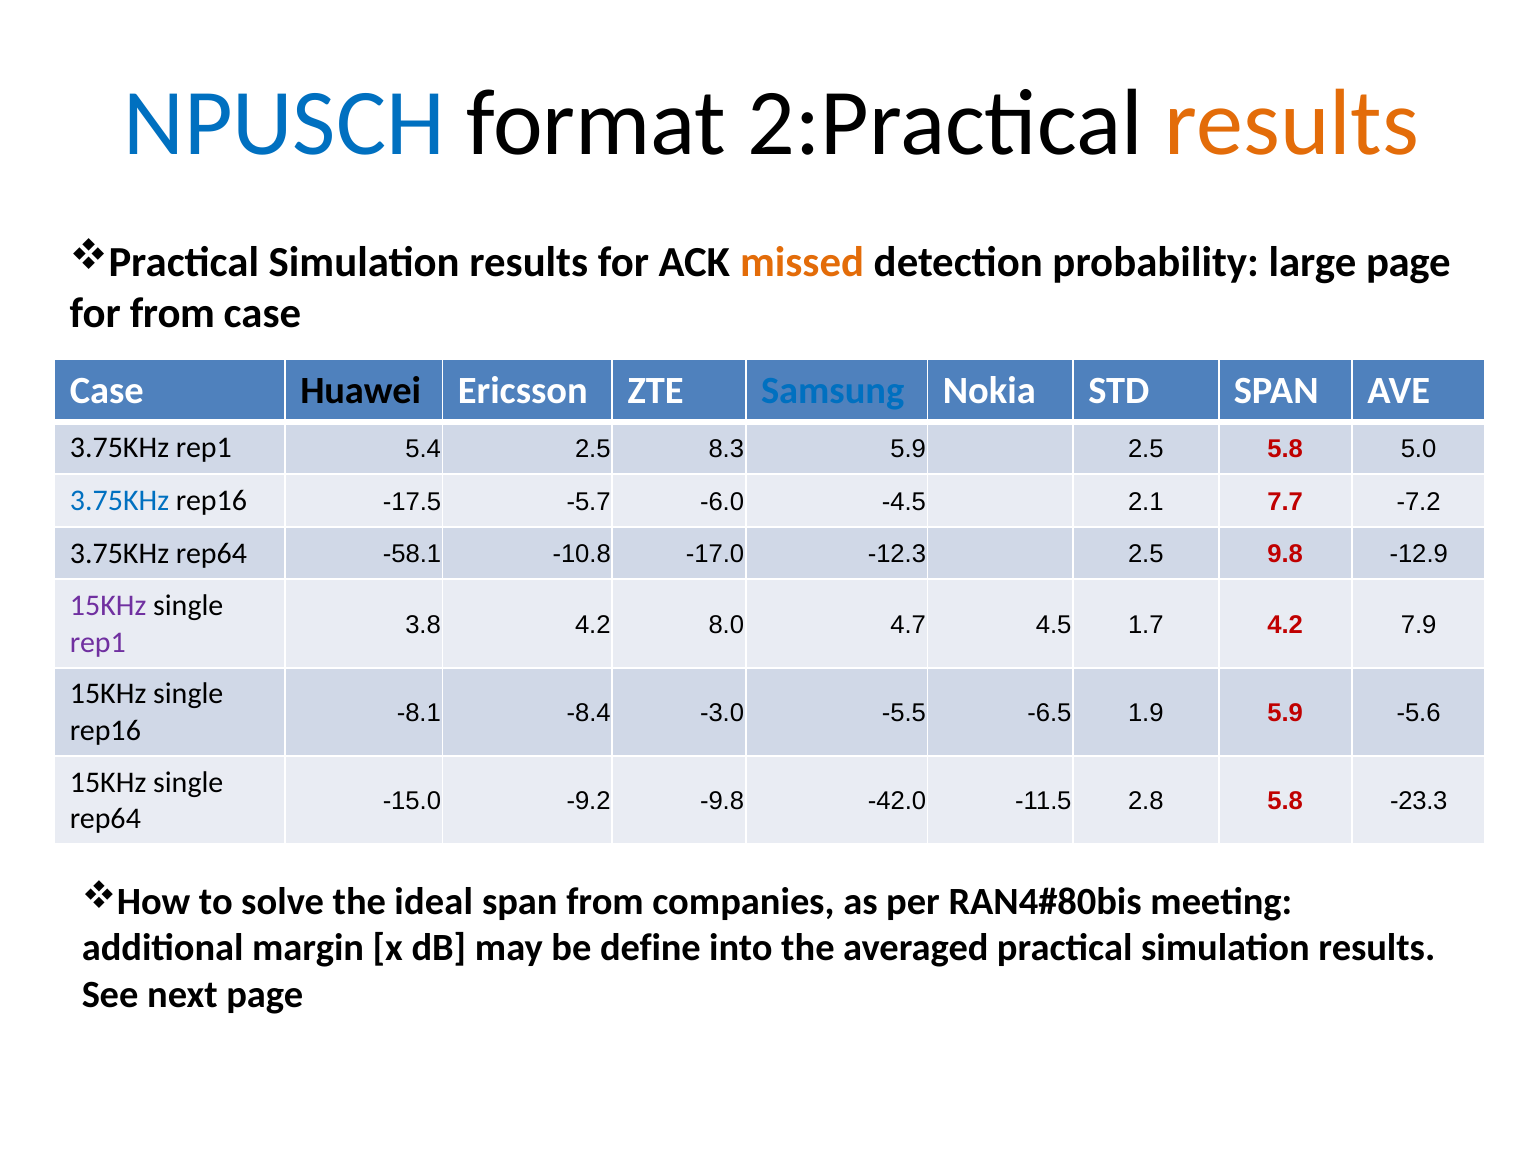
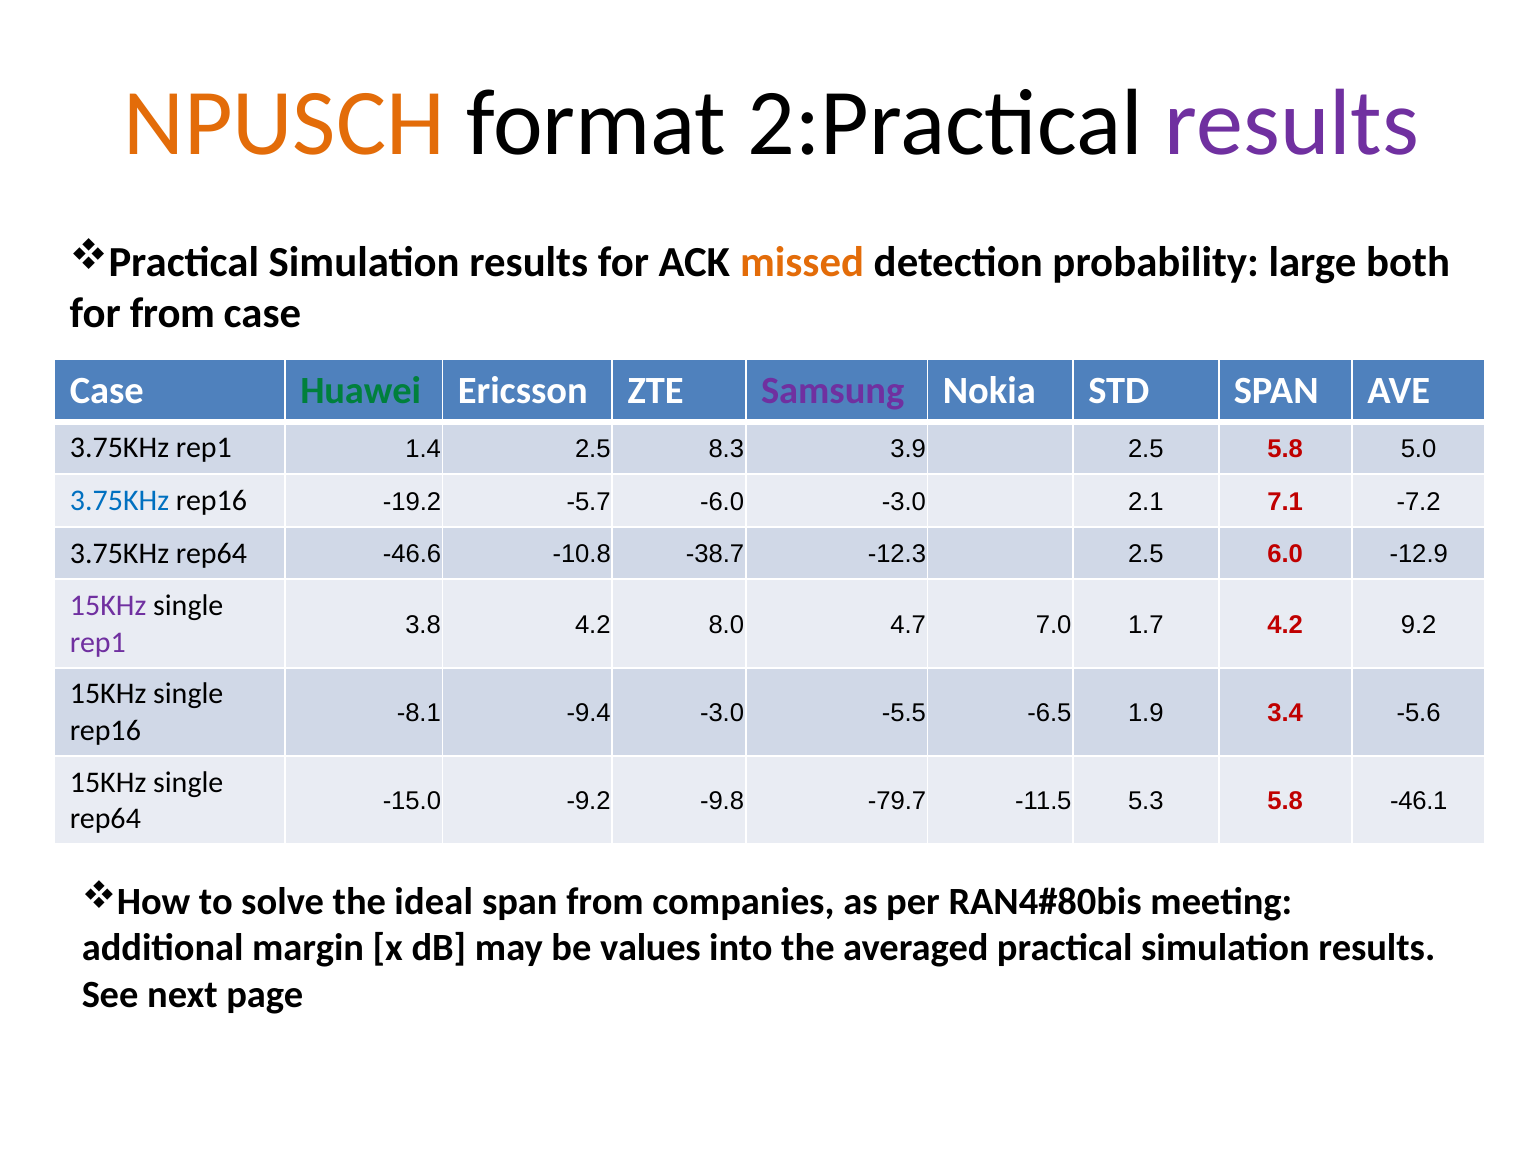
NPUSCH colour: blue -> orange (284, 123)
results colour: orange -> purple (1292, 123)
large page: page -> both (1408, 262)
Huawei colour: black -> green (361, 391)
Samsung colour: blue -> purple (833, 391)
5.4: 5.4 -> 1.4 (423, 449)
8.3 5.9: 5.9 -> 3.9 (908, 449)
-17.5: -17.5 -> -19.2 (412, 502)
-6.0 -4.5: -4.5 -> -3.0 (904, 502)
7.7: 7.7 -> 7.1 (1285, 502)
-58.1: -58.1 -> -46.6 (412, 554)
-17.0: -17.0 -> -38.7 (715, 554)
9.8: 9.8 -> 6.0 (1285, 554)
4.5: 4.5 -> 7.0 (1054, 625)
7.9: 7.9 -> 9.2 (1419, 625)
-8.4: -8.4 -> -9.4 (589, 713)
1.9 5.9: 5.9 -> 3.4 (1285, 713)
-42.0: -42.0 -> -79.7 (897, 801)
2.8: 2.8 -> 5.3 (1146, 801)
-23.3: -23.3 -> -46.1 (1419, 801)
define: define -> values (650, 948)
